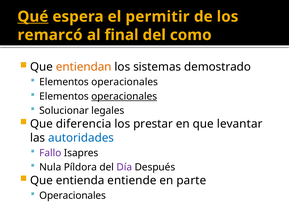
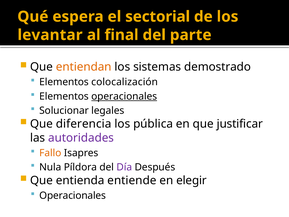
Qué underline: present -> none (33, 17)
permitir: permitir -> sectorial (158, 17)
remarcó: remarcó -> levantar (50, 35)
como: como -> parte (191, 35)
operacionales: operacionales -> colocalización (125, 82)
prestar: prestar -> pública (153, 124)
levantar: levantar -> justificar (240, 124)
autoridades colour: blue -> purple (81, 138)
Fallo colour: purple -> orange (50, 153)
parte: parte -> elegir (191, 180)
